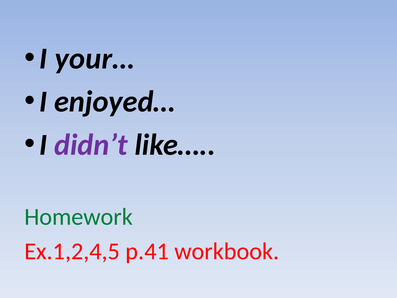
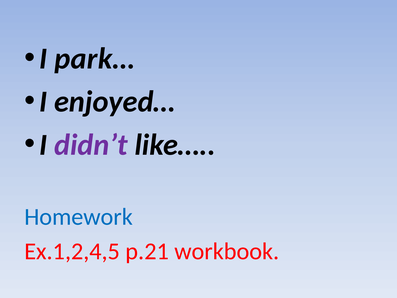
your…: your… -> park… (94, 59)
Homework colour: green -> blue (79, 217)
p.41: p.41 -> p.21 (147, 251)
